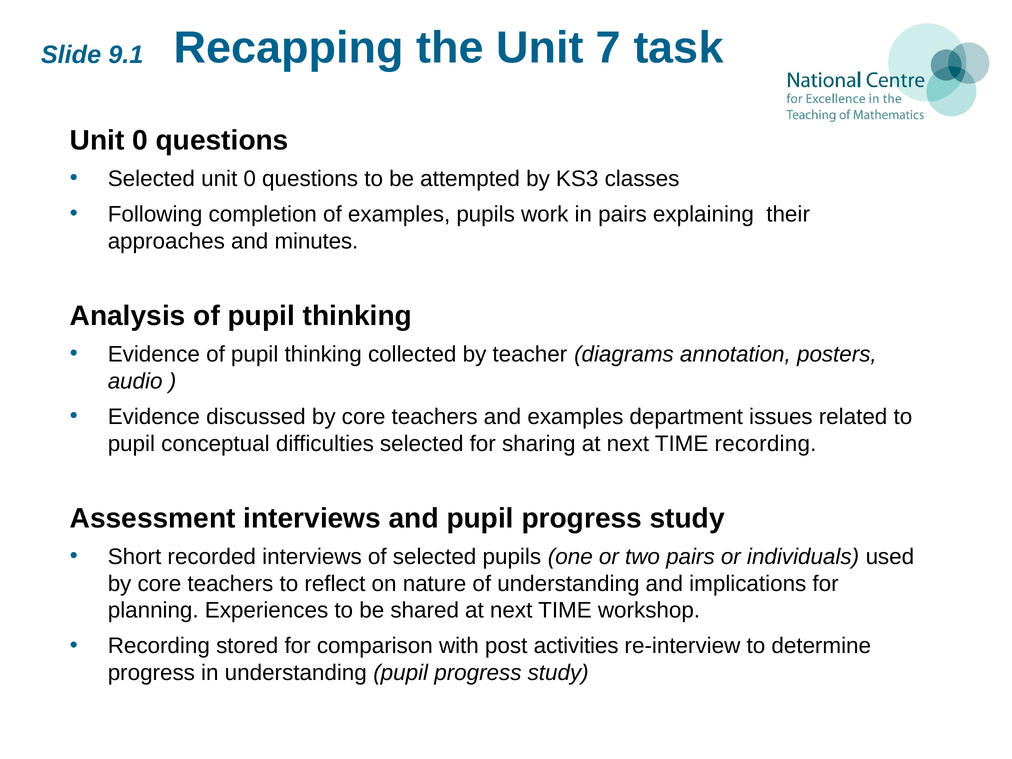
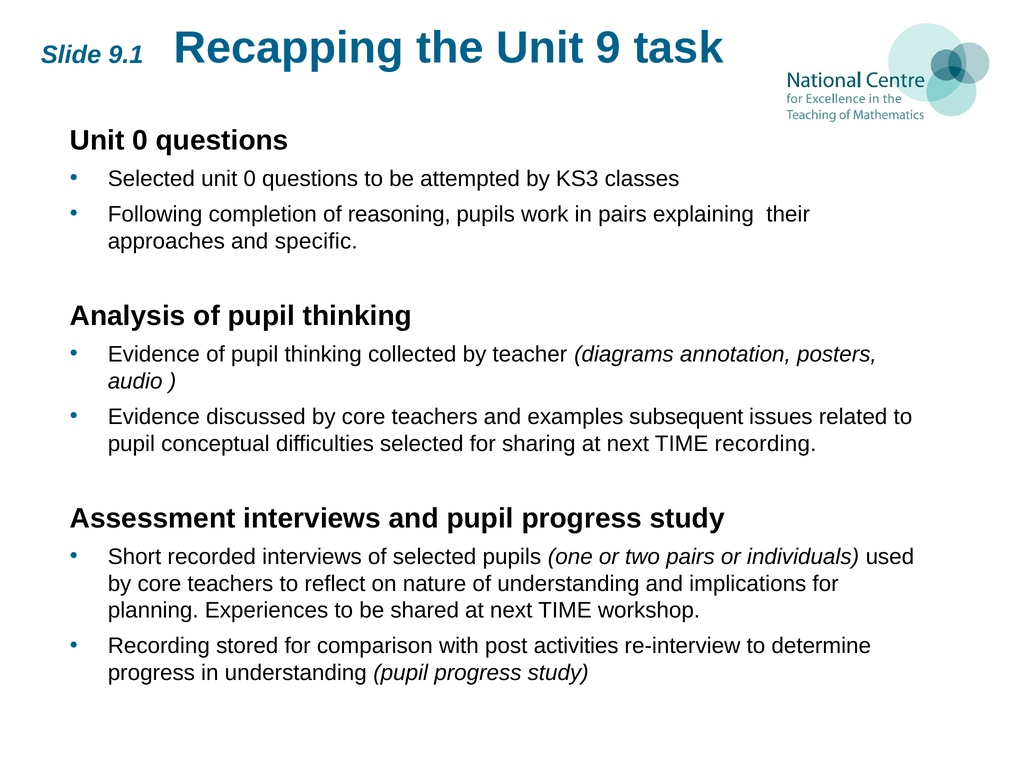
7: 7 -> 9 (608, 48)
of examples: examples -> reasoning (399, 214)
minutes: minutes -> specific (316, 241)
department: department -> subsequent (686, 417)
